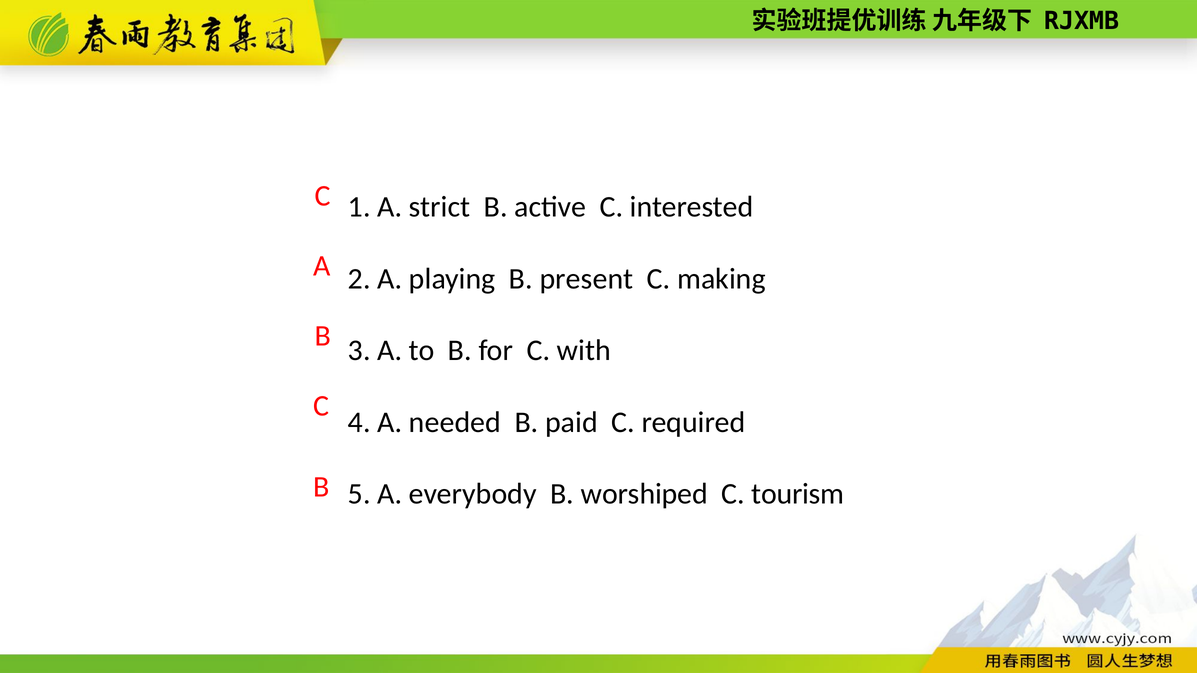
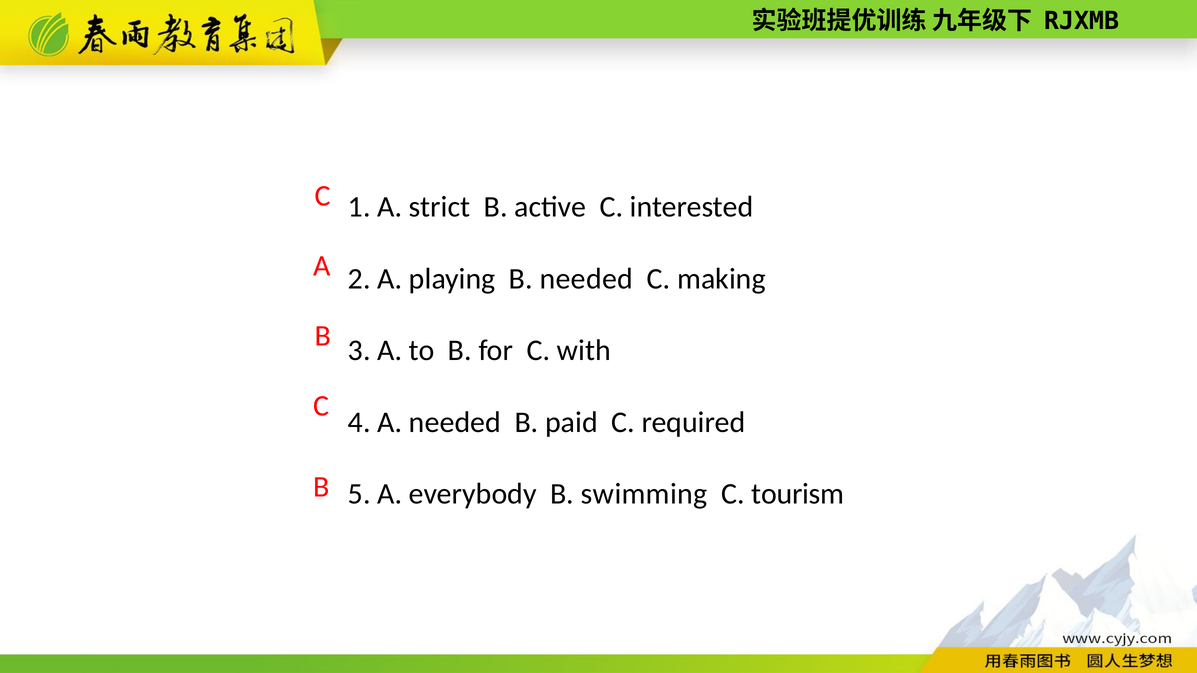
B present: present -> needed (586, 279)
worshiped: worshiped -> swimming (644, 494)
